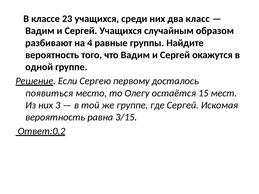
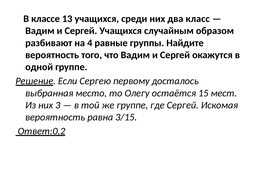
23: 23 -> 13 (67, 19)
появиться: появиться -> выбранная (49, 93)
